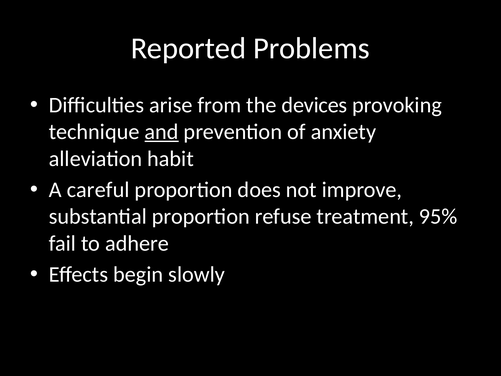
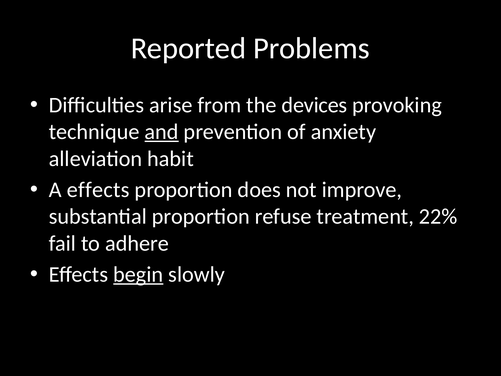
A careful: careful -> effects (98, 190)
95%: 95% -> 22% (438, 216)
begin underline: none -> present (138, 274)
